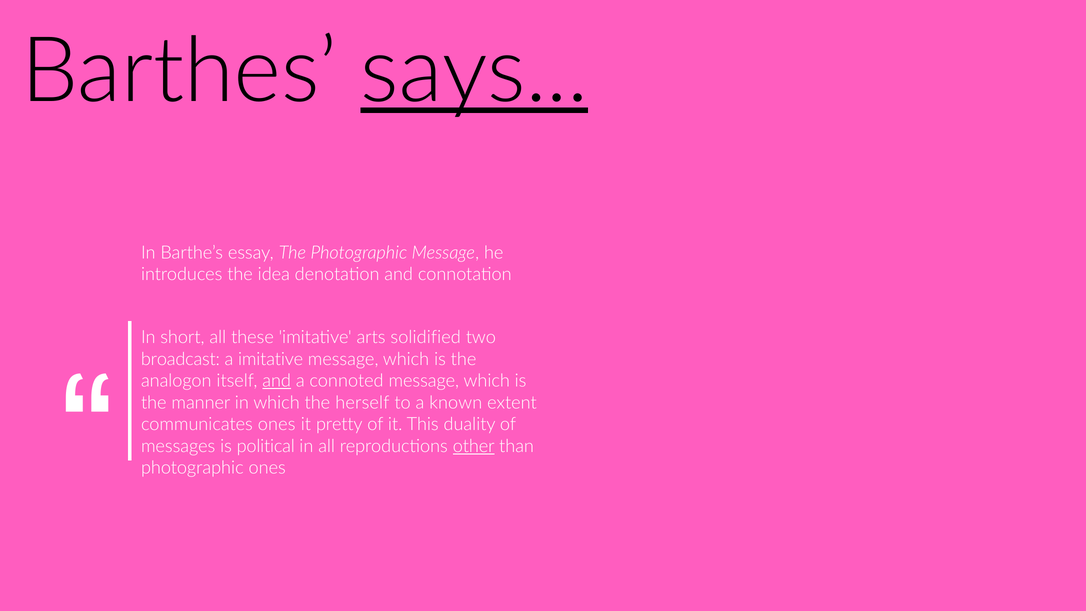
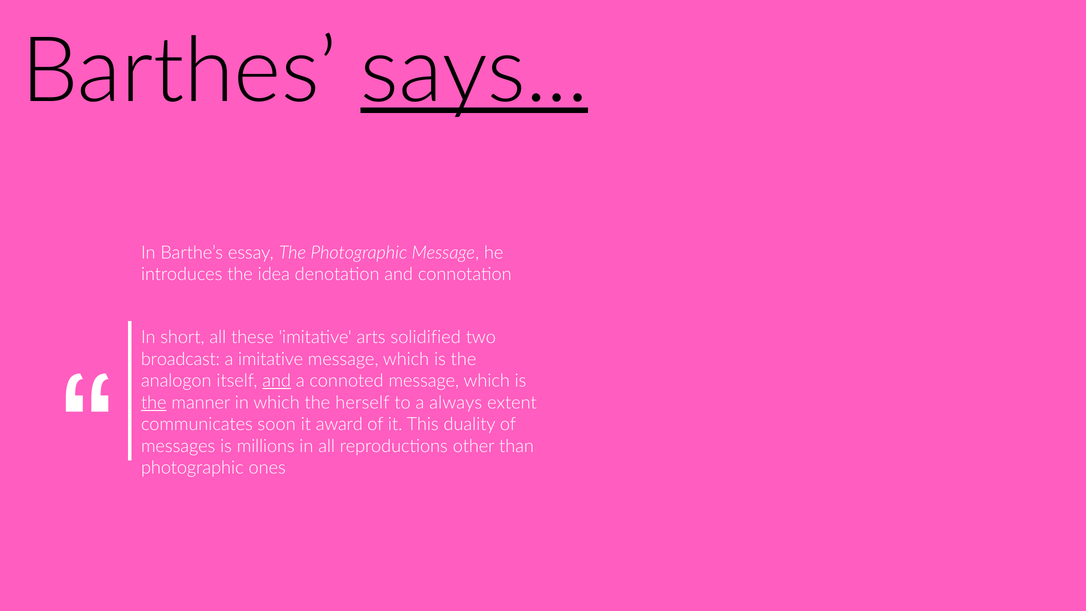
the underline: none -> present (154, 403)
known: known -> always (456, 403)
communicates ones: ones -> soon (277, 424)
pretty: pretty -> award (339, 424)
political: political -> millions (266, 446)
other underline: present -> none (474, 446)
